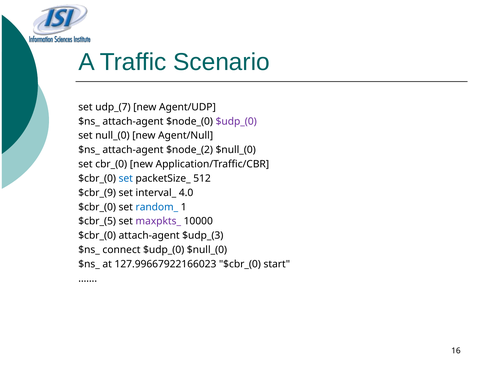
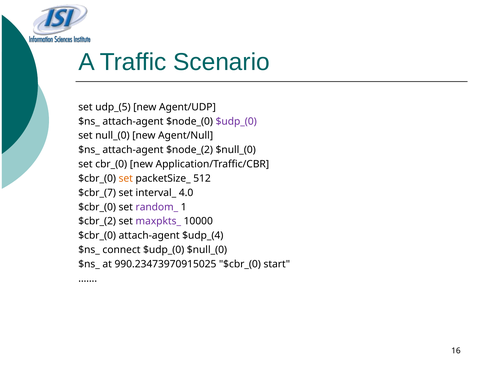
udp_(7: udp_(7 -> udp_(5 (113, 107)
set colour: blue -> orange (126, 179)
$cbr_(9: $cbr_(9 -> $cbr_(7 (97, 193)
random_ colour: blue -> purple (157, 207)
$cbr_(5: $cbr_(5 -> $cbr_(2 (97, 222)
$udp_(3: $udp_(3 -> $udp_(4 (203, 236)
127.99667922166023: 127.99667922166023 -> 990.23473970915025 (165, 264)
